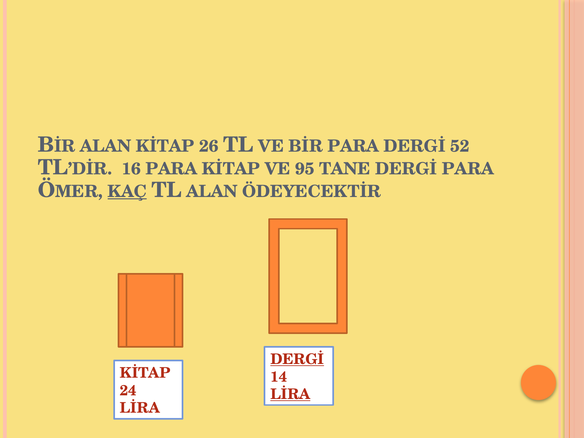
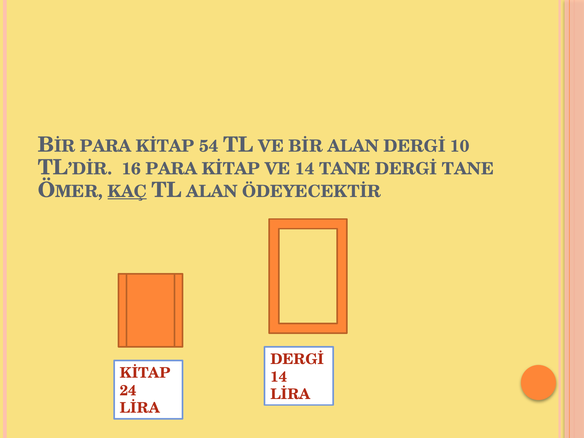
ALAN: ALAN -> PARA (106, 146)
26: 26 -> 54 (209, 146)
PARA: PARA -> ALAN (353, 146)
52: 52 -> 10 (460, 146)
VE 95: 95 -> 14 (305, 169)
DERGİ PARA: PARA -> TANE (468, 169)
DERGİ underline: present -> none (297, 359)
LİRA underline: present -> none (290, 394)
